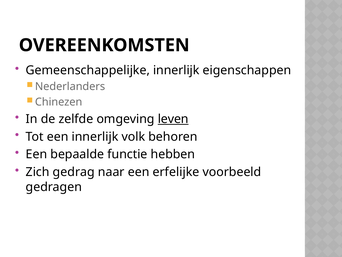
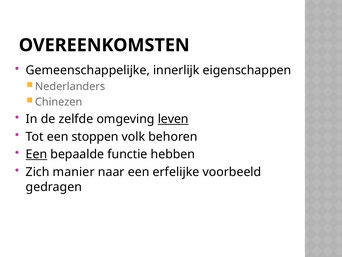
een innerlijk: innerlijk -> stoppen (95, 136)
Een underline: none -> present (36, 154)
gedrag: gedrag -> manier (74, 172)
